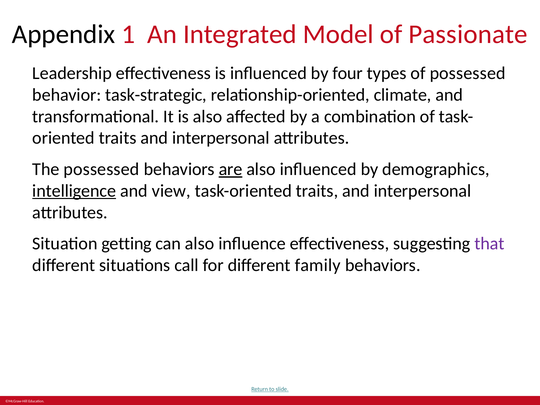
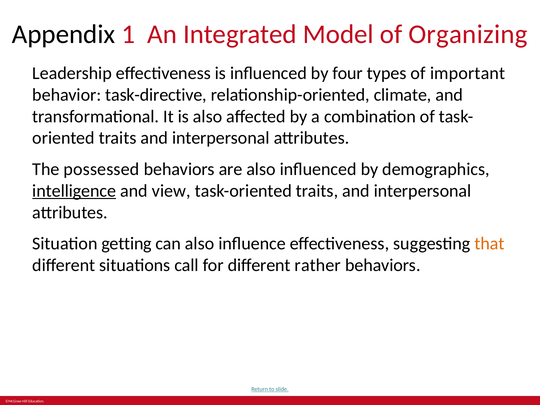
Passionate: Passionate -> Organizing (468, 34)
of possessed: possessed -> important (468, 73)
task-strategic: task-strategic -> task-directive (156, 95)
are underline: present -> none (231, 169)
that colour: purple -> orange (490, 244)
family: family -> rather (318, 265)
